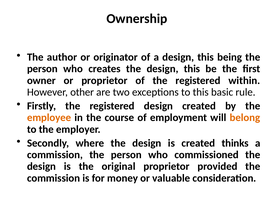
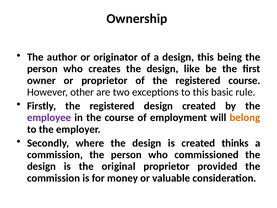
the design this: this -> like (192, 69)
registered within: within -> course (244, 80)
employee colour: orange -> purple (49, 117)
